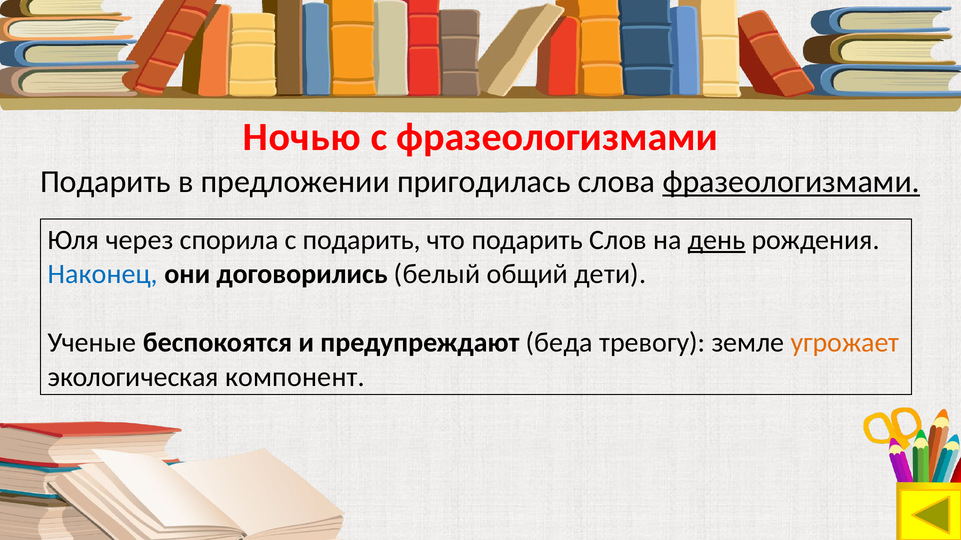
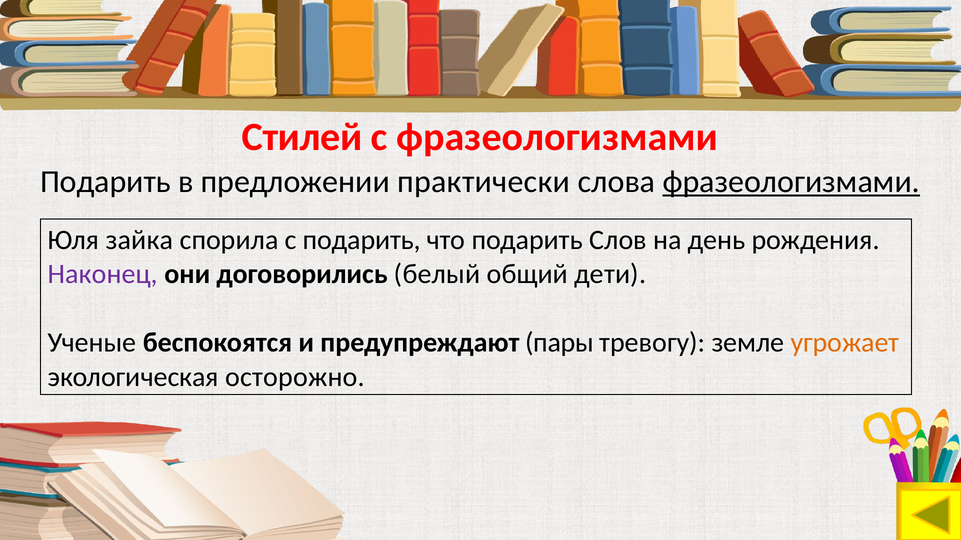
Ночью: Ночью -> Стилей (302, 137)
пригодилась: пригодилась -> практически (484, 182)
через: через -> зайка (139, 240)
день underline: present -> none (717, 240)
Наконец colour: blue -> purple (103, 275)
беда: беда -> пары (560, 343)
компонент: компонент -> осторожно (295, 377)
